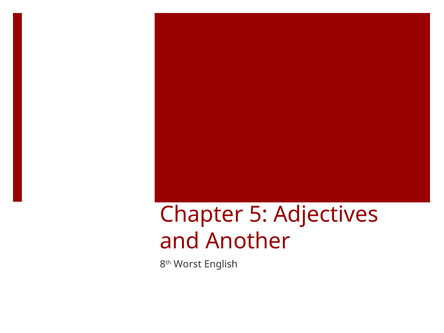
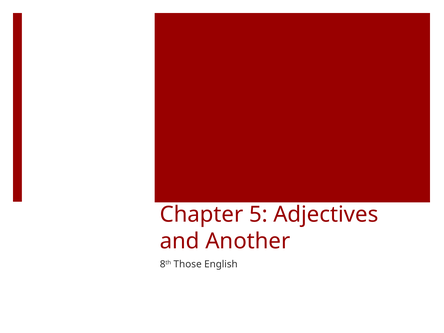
Worst: Worst -> Those (188, 264)
